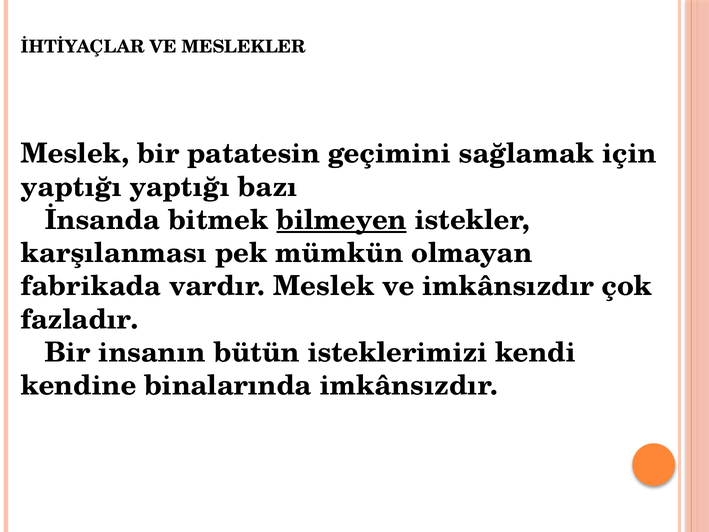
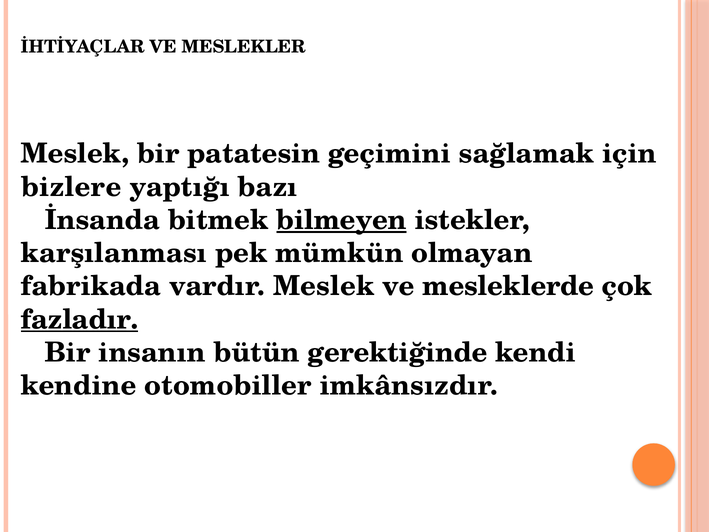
yaptığı: yaptığı -> bizlere (71, 187)
ve imkânsızdır: imkânsızdır -> mesleklerde (508, 286)
fazladır underline: none -> present (80, 319)
isteklerimizi: isteklerimizi -> gerektiğinde (398, 352)
binalarında: binalarında -> otomobiller (228, 386)
